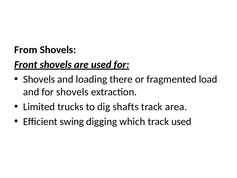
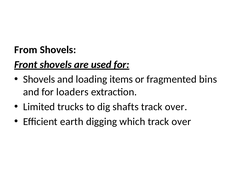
there: there -> items (121, 79)
load: load -> bins (208, 79)
for shovels: shovels -> loaders (72, 92)
area: area -> over (176, 107)
swing: swing -> earth (72, 121)
used: used -> over (181, 121)
